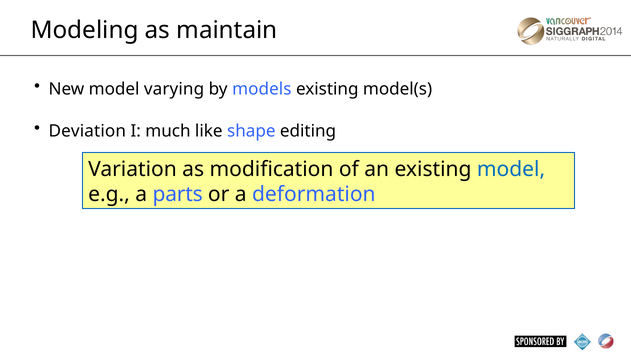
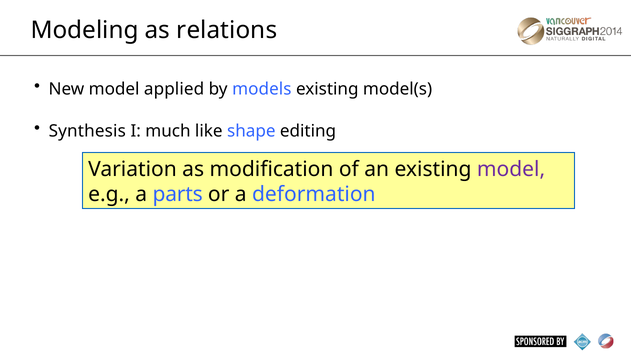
maintain: maintain -> relations (227, 30)
varying: varying -> applied (174, 89)
Deviation: Deviation -> Synthesis (87, 131)
model colour: blue -> purple (511, 169)
